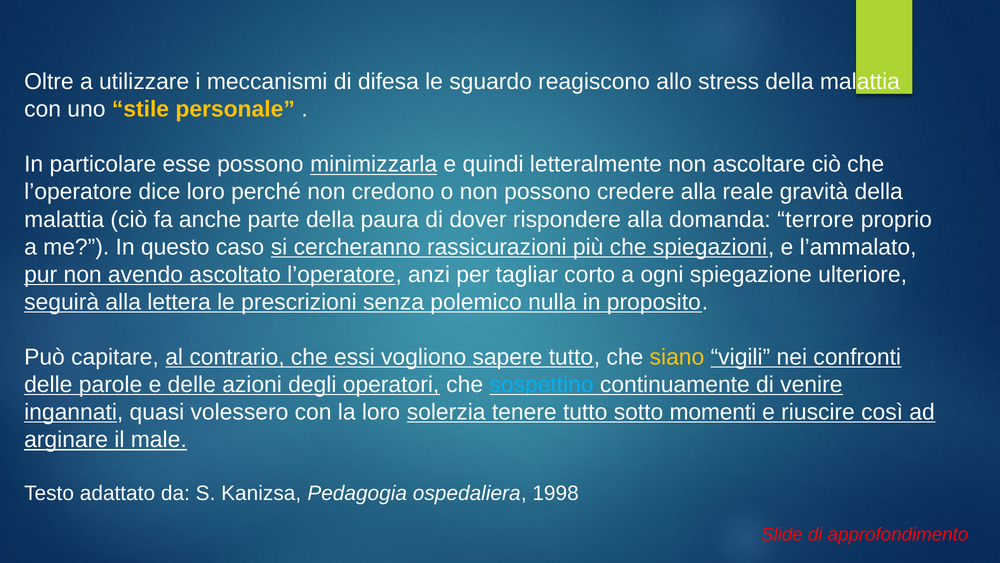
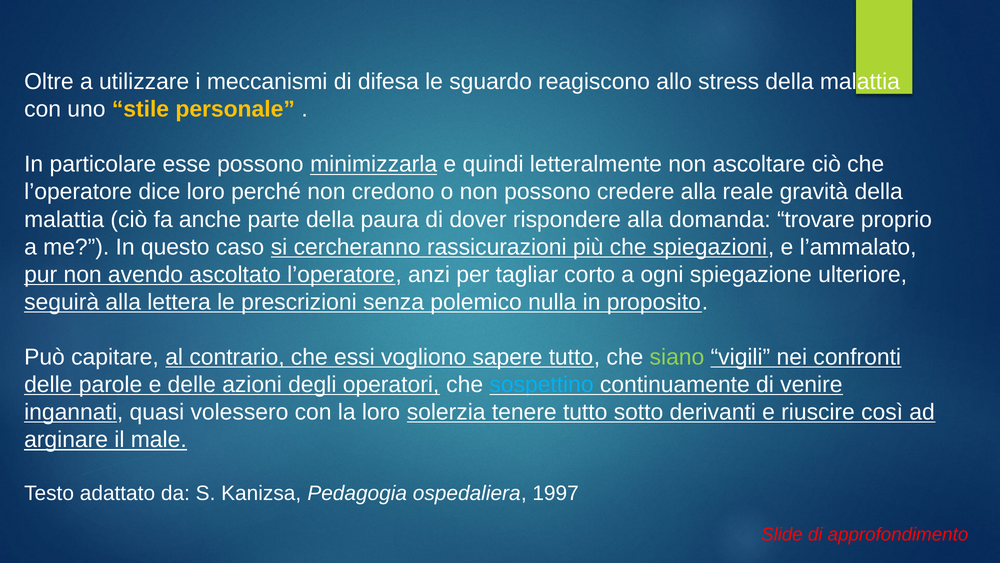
terrore: terrore -> trovare (816, 219)
siano colour: yellow -> light green (677, 357)
momenti: momenti -> derivanti (713, 412)
1998: 1998 -> 1997 (556, 493)
